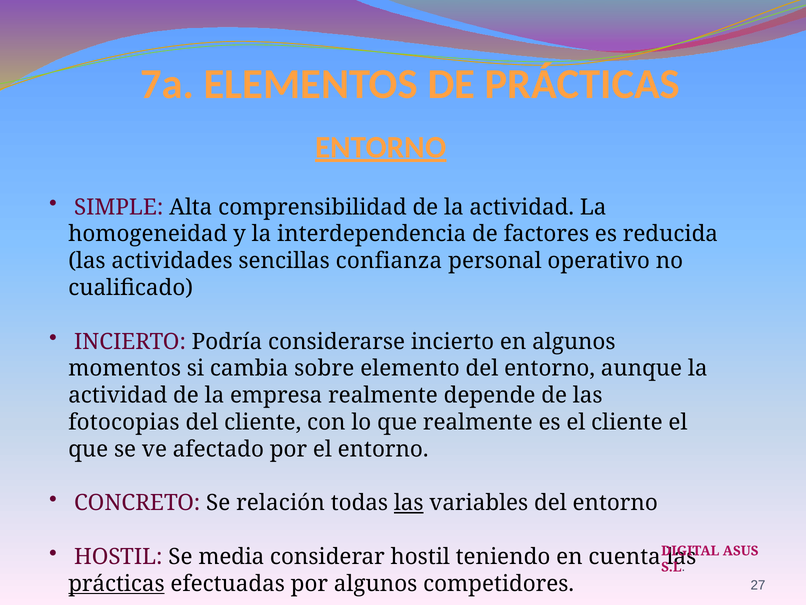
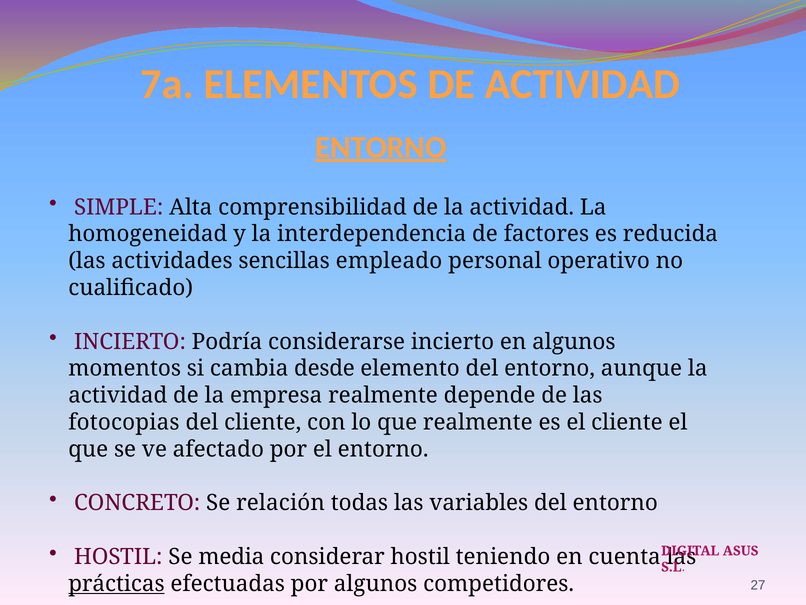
DE PRÁCTICAS: PRÁCTICAS -> ACTIVIDAD (582, 84)
confianza: confianza -> empleado (389, 261)
sobre: sobre -> desde (324, 368)
las underline: present -> none (409, 503)
